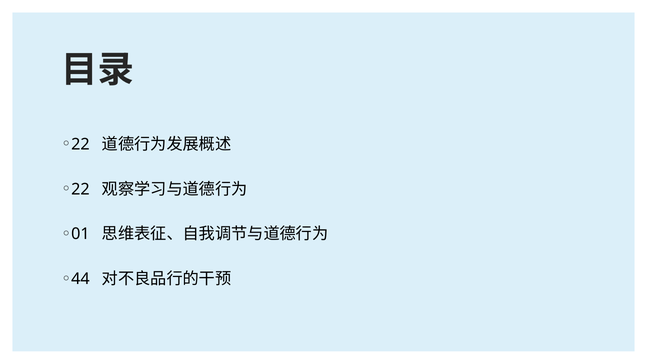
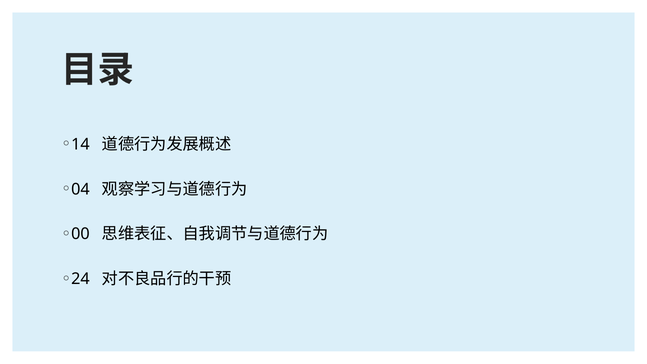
22: 22 -> 14 (80, 144)
22: 22 -> 04 (80, 189)
01: 01 -> 00 (80, 234)
44: 44 -> 24 (80, 279)
